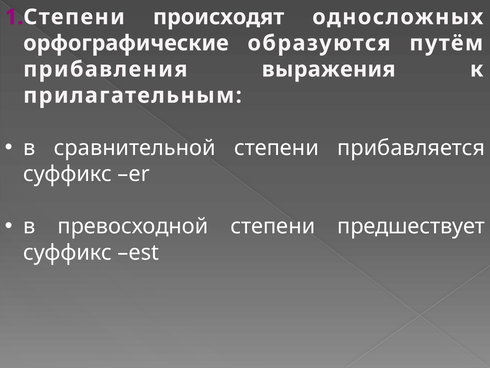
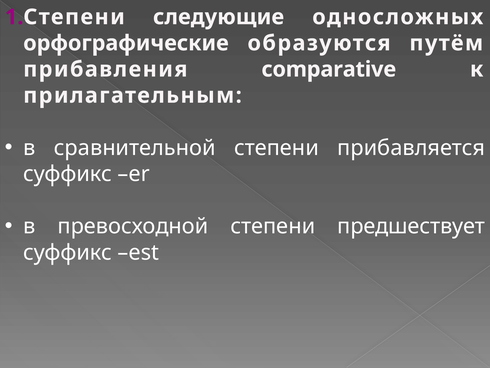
происходят: происходят -> следующие (219, 17)
выражения: выражения -> comparative (329, 69)
